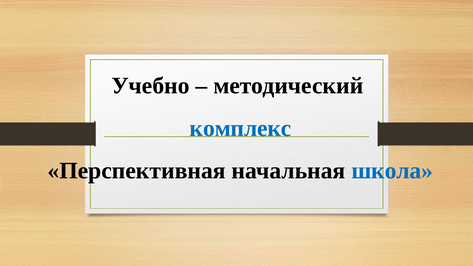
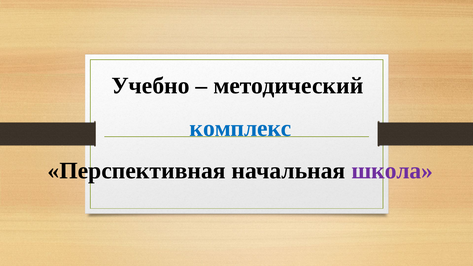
школа colour: blue -> purple (392, 171)
